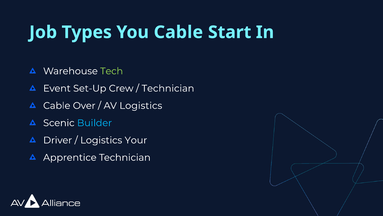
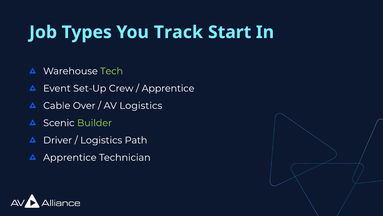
You Cable: Cable -> Track (178, 32)
Technician: Technician -> Apprentice (168, 88)
Builder colour: light blue -> light green (94, 123)
Your: Your -> Path (136, 140)
